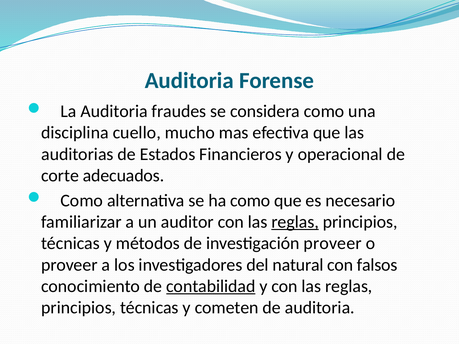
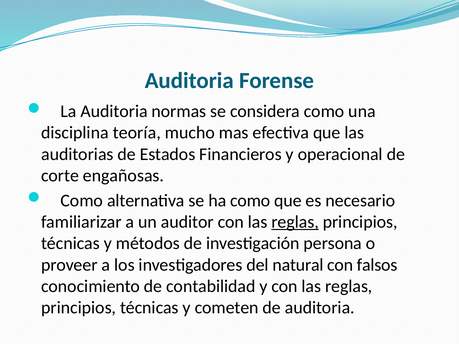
fraudes: fraudes -> normas (179, 111)
cuello: cuello -> teoría (137, 133)
adecuados: adecuados -> engañosas (123, 176)
investigación proveer: proveer -> persona (333, 244)
contabilidad underline: present -> none (211, 286)
